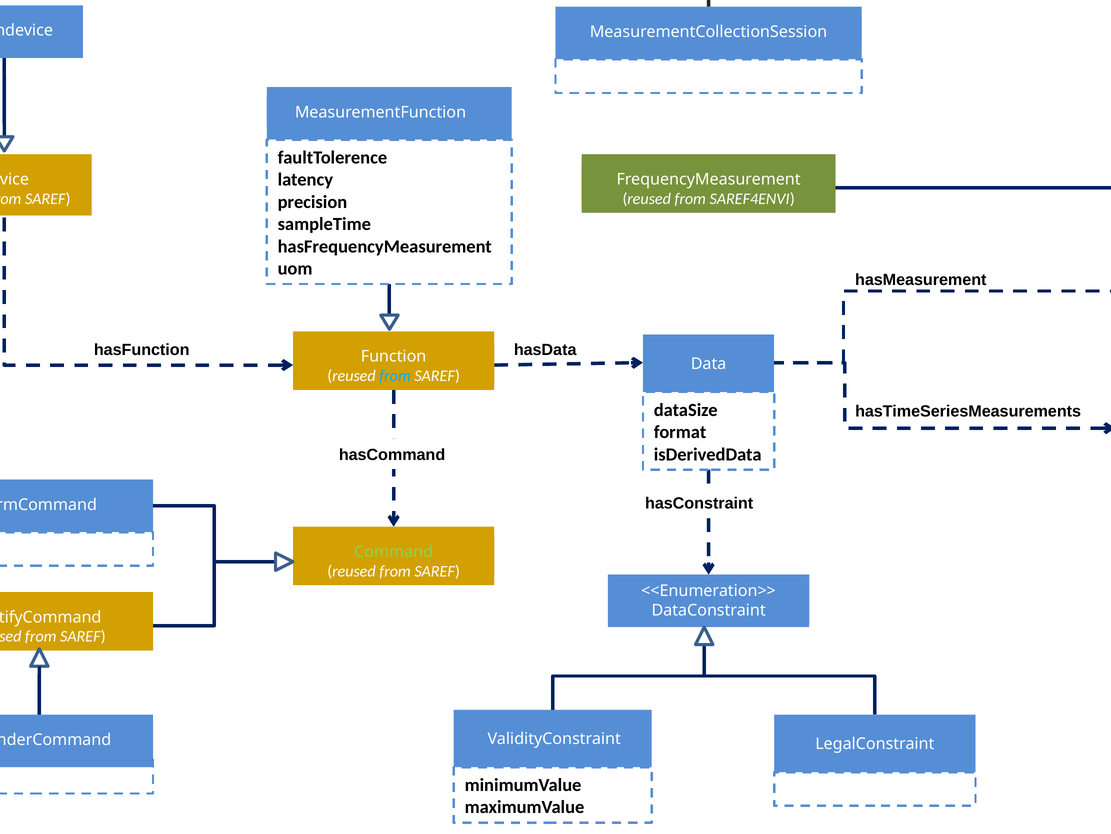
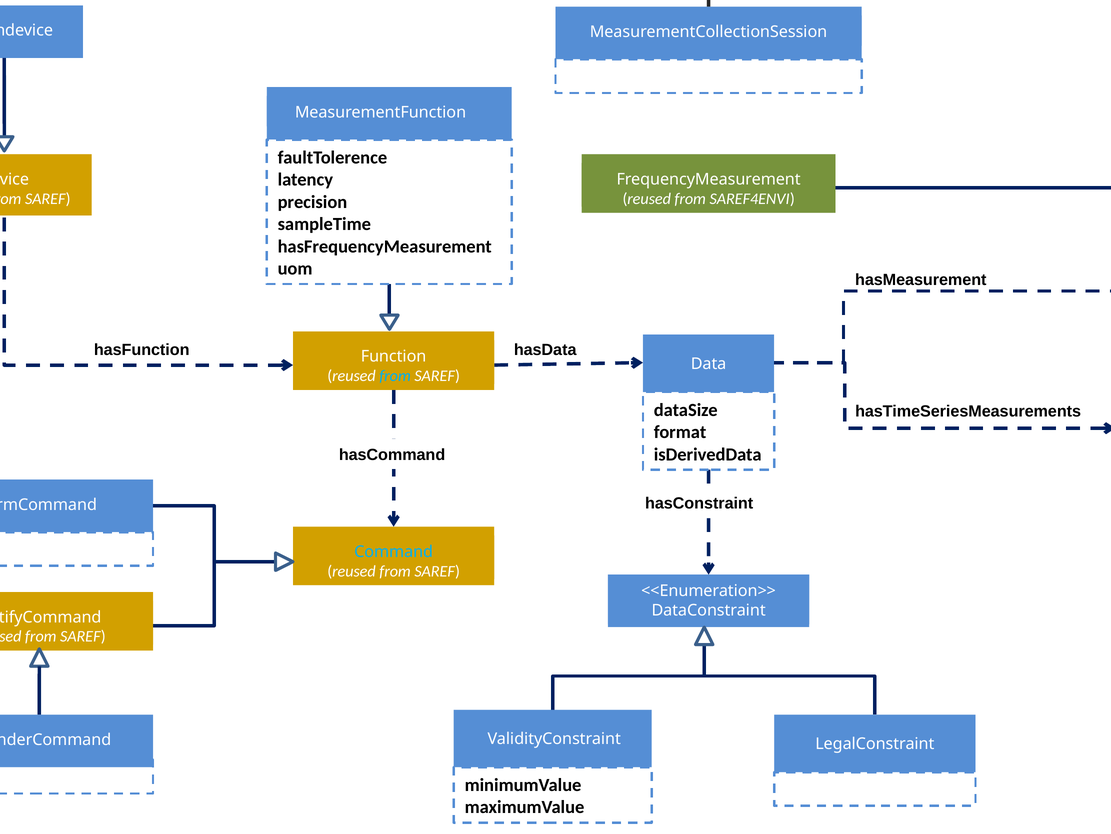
Command colour: light green -> light blue (394, 551)
